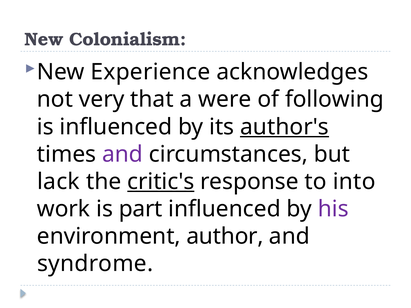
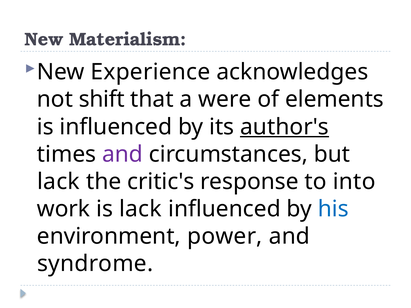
Colonialism: Colonialism -> Materialism (128, 40)
very: very -> shift (102, 100)
following: following -> elements (334, 100)
critic's underline: present -> none (161, 182)
is part: part -> lack (140, 209)
his colour: purple -> blue (333, 209)
author: author -> power (225, 236)
